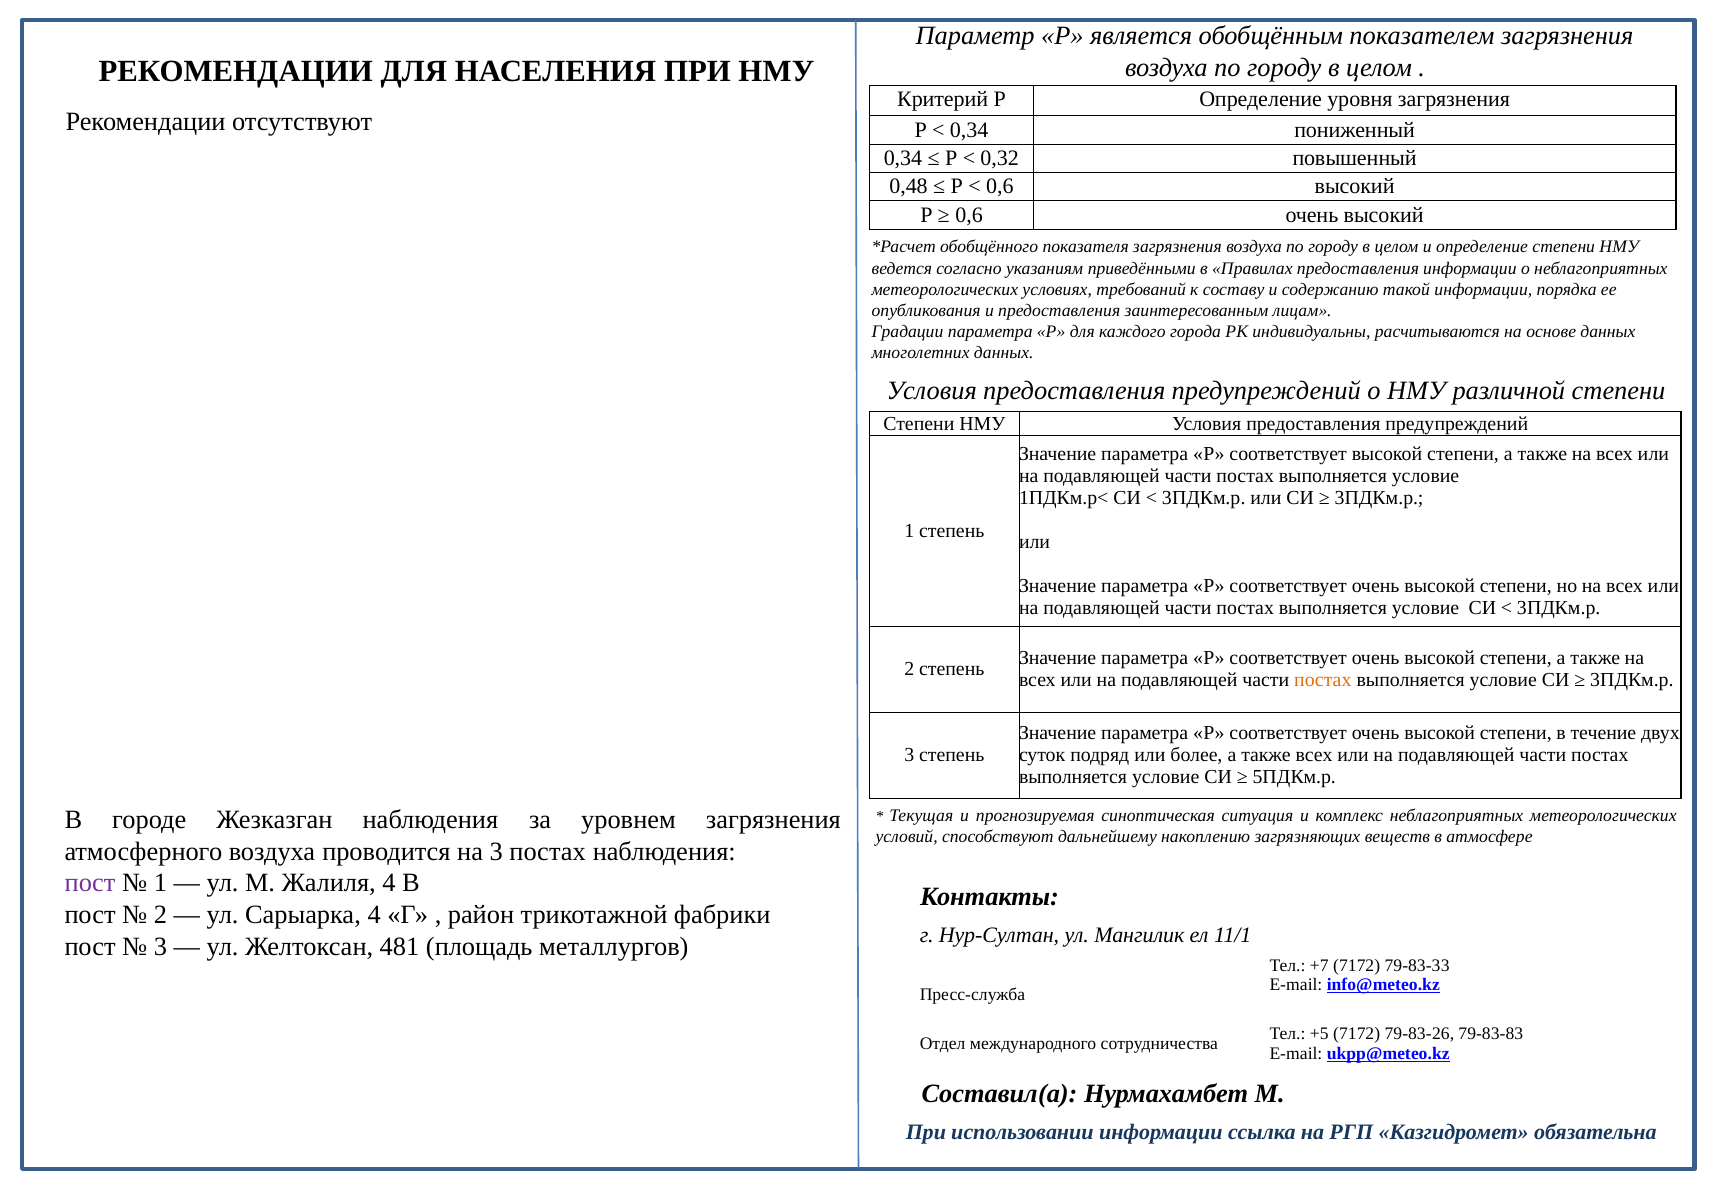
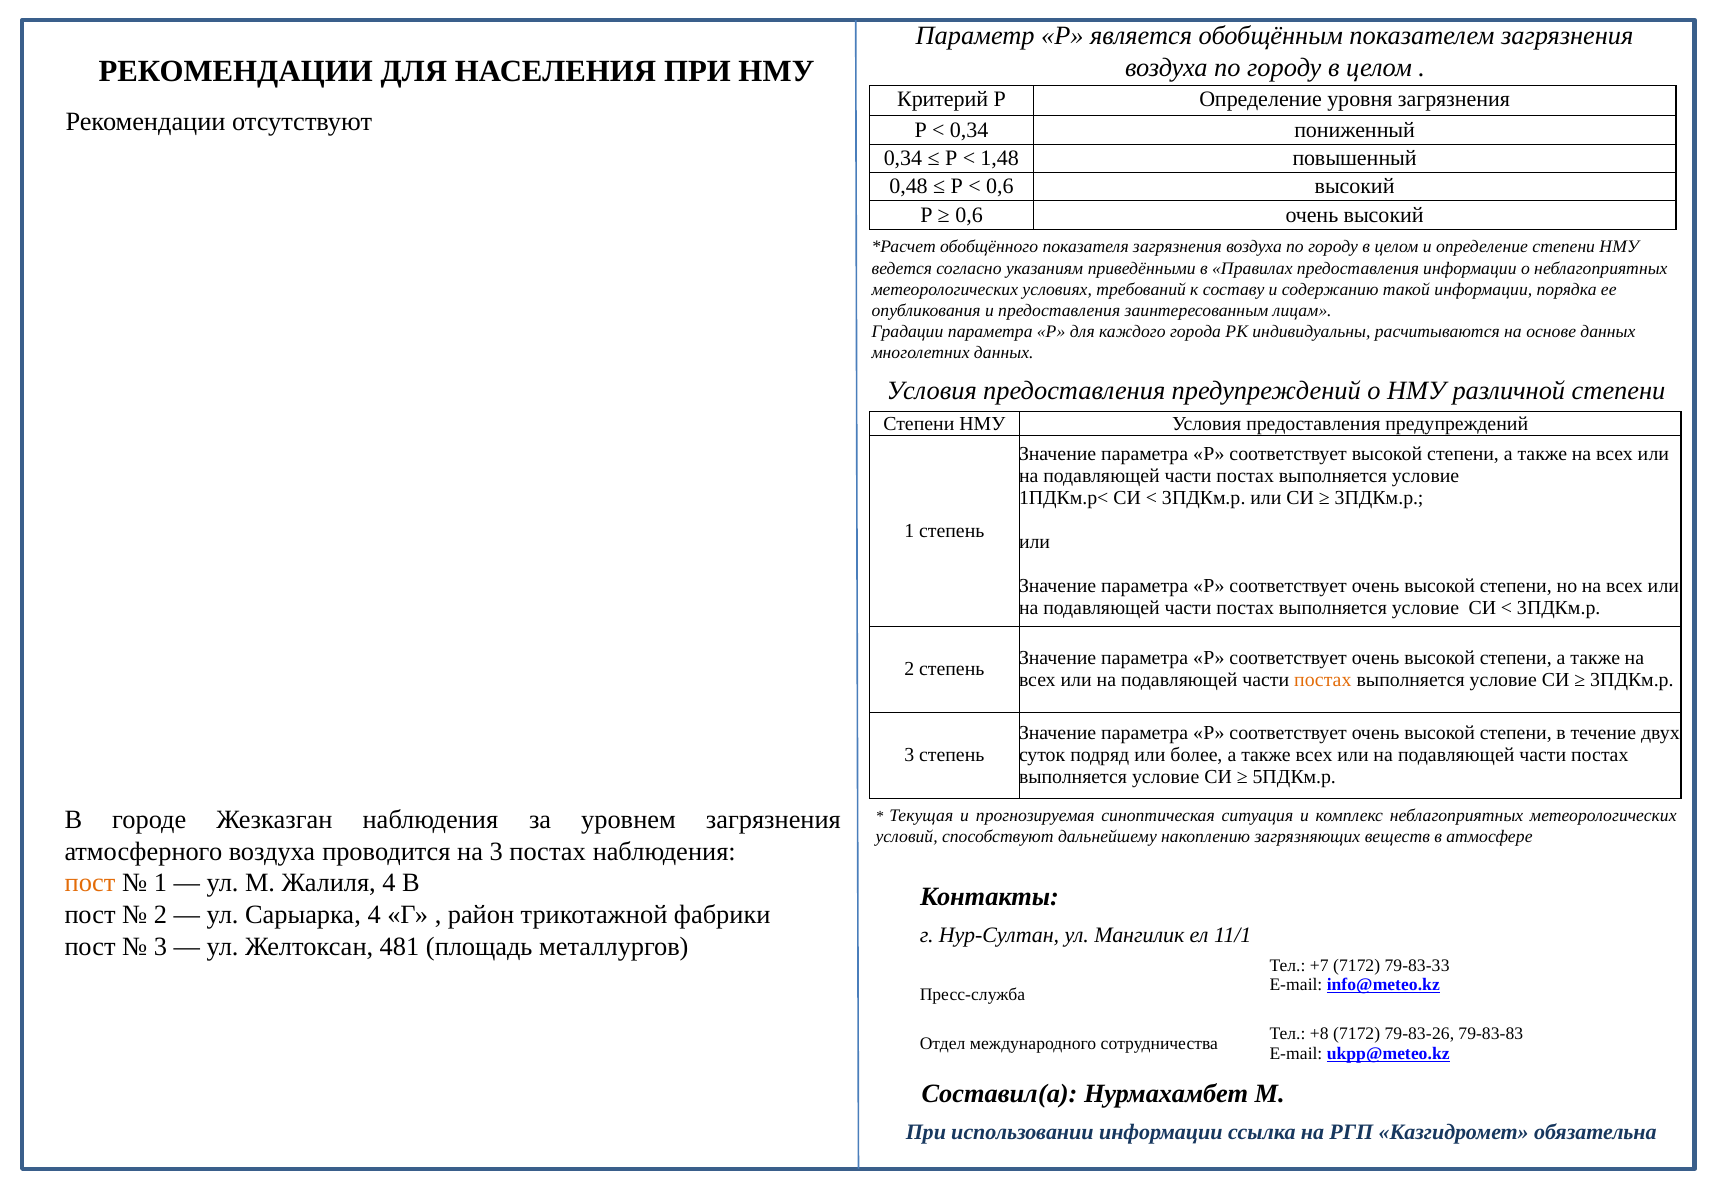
0,32: 0,32 -> 1,48 (1000, 158)
пост colour: purple -> orange (90, 883)
+5: +5 -> +8 (1319, 1034)
